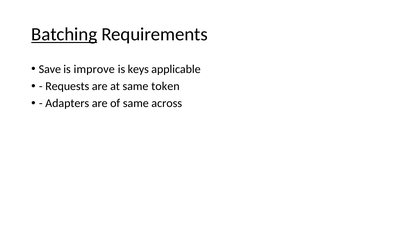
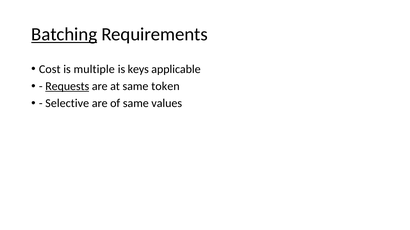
Save: Save -> Cost (50, 69)
improve: improve -> multiple (94, 69)
Requests underline: none -> present (67, 86)
Adapters: Adapters -> Selective (67, 104)
across: across -> values (167, 104)
